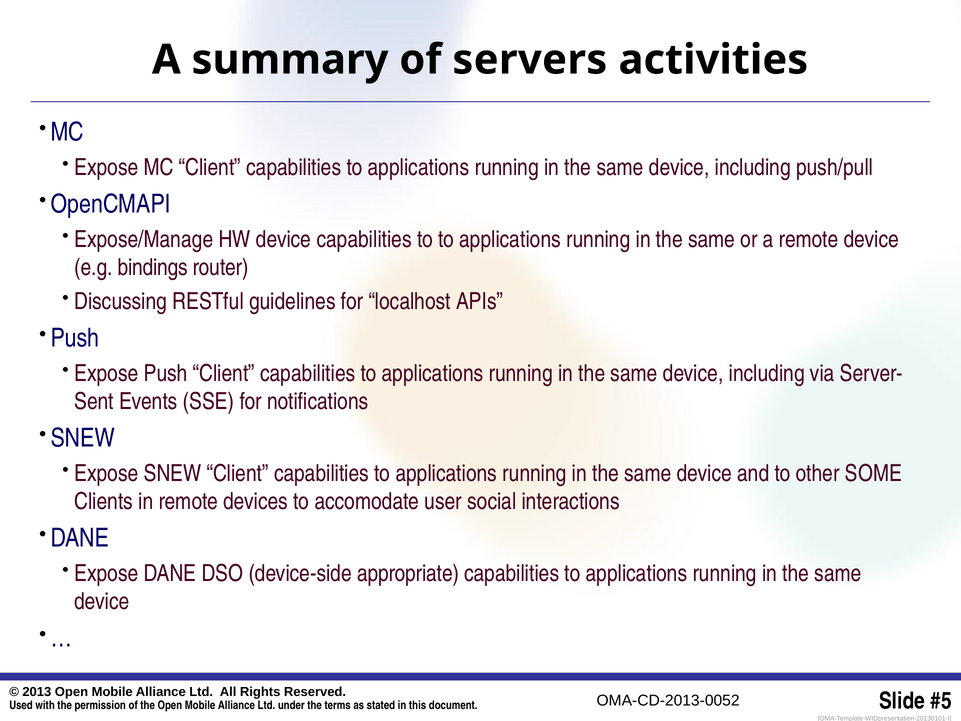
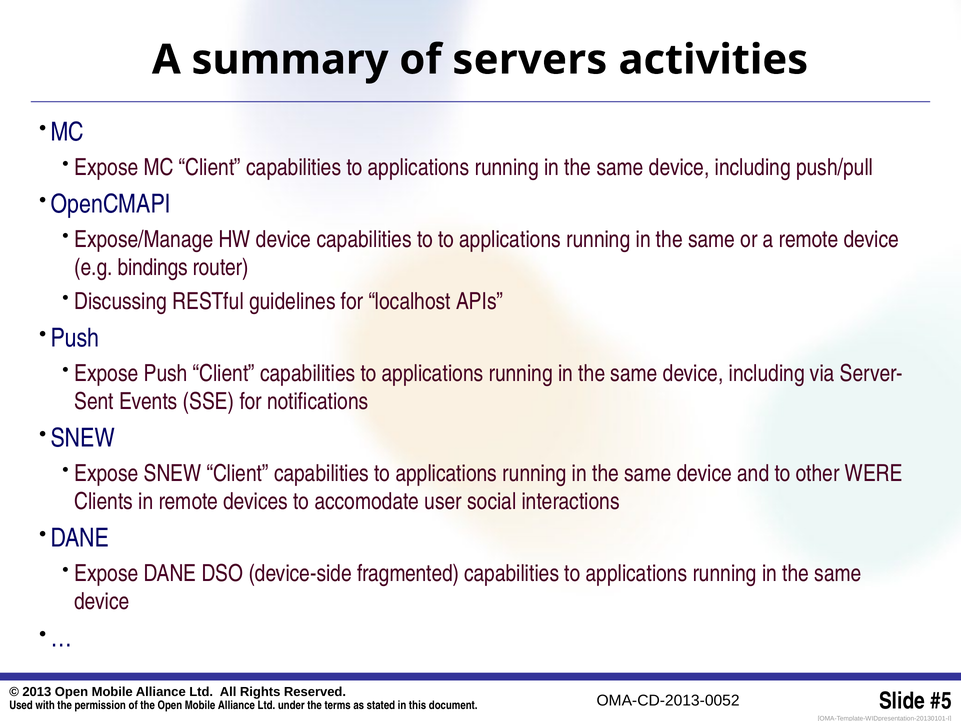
SOME: SOME -> WERE (874, 473)
appropriate: appropriate -> fragmented (408, 573)
